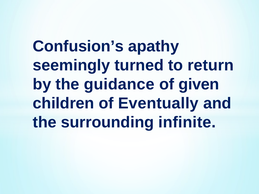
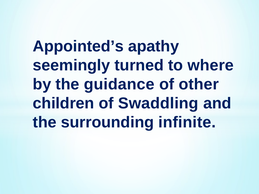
Confusion’s: Confusion’s -> Appointed’s (78, 46)
return: return -> where (211, 65)
given: given -> other (199, 84)
Eventually: Eventually -> Swaddling (158, 103)
